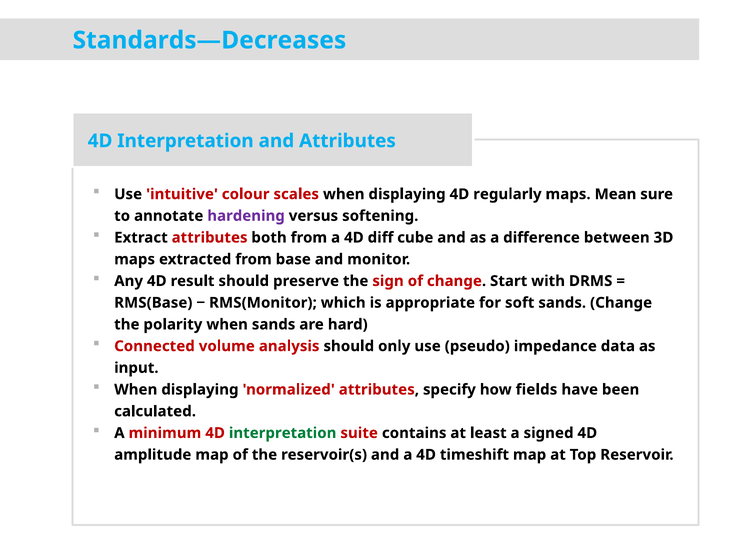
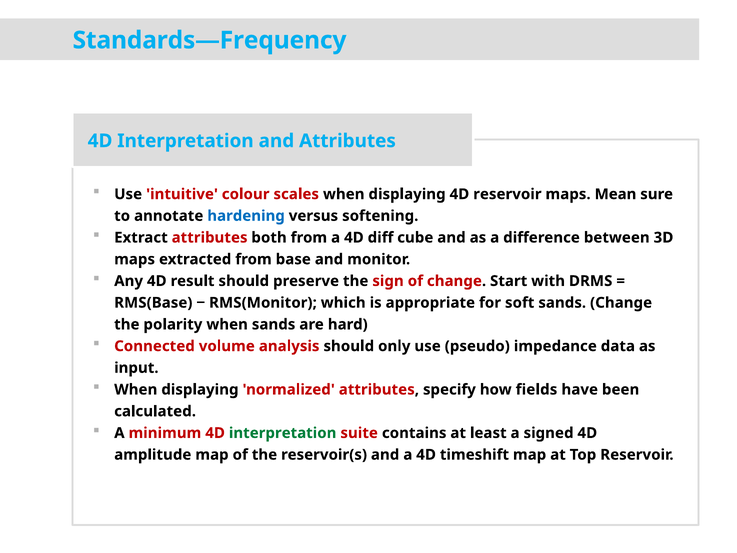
Standards—Decreases: Standards—Decreases -> Standards—Frequency (210, 40)
4D regularly: regularly -> reservoir (507, 194)
hardening colour: purple -> blue (246, 216)
